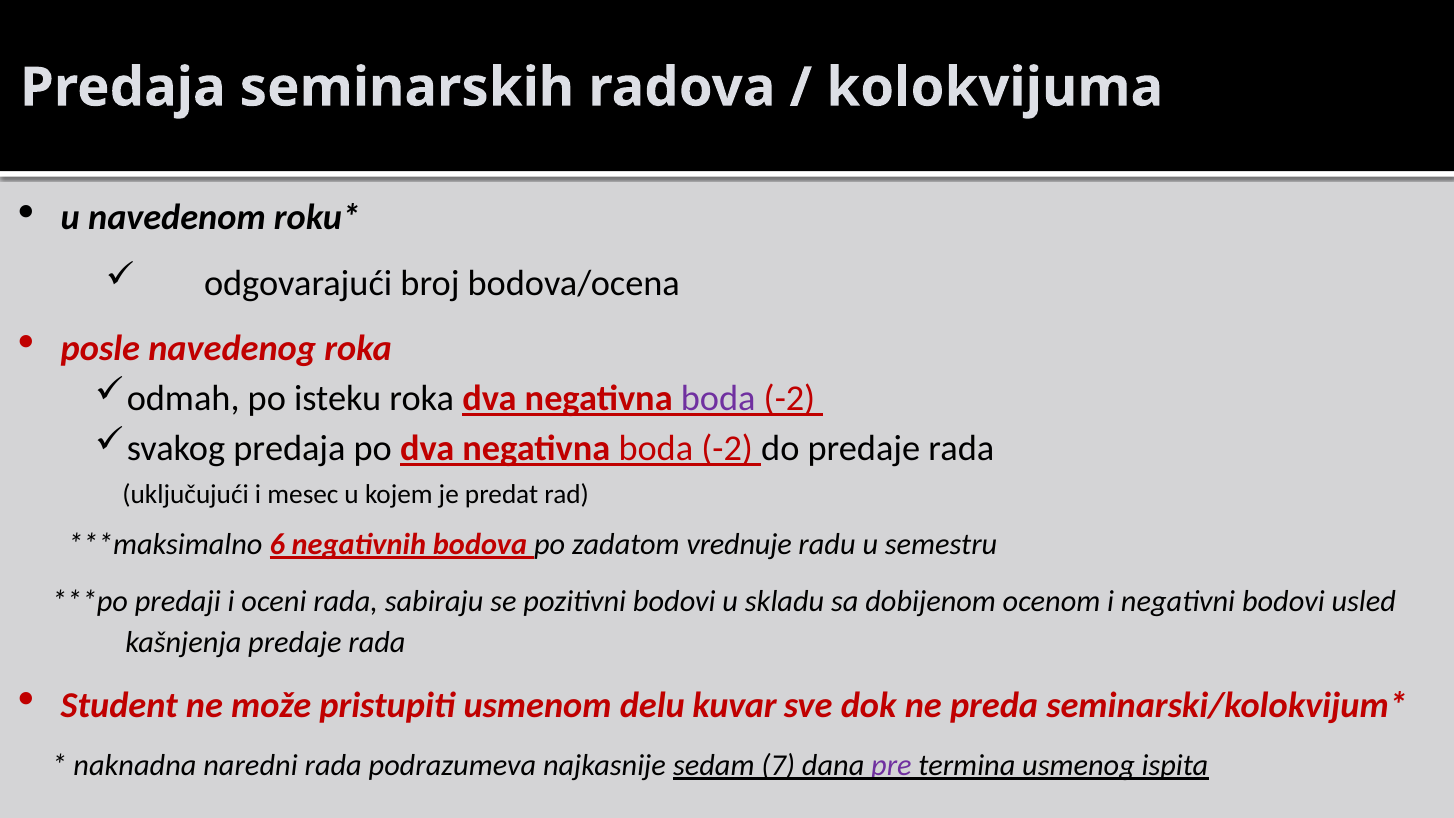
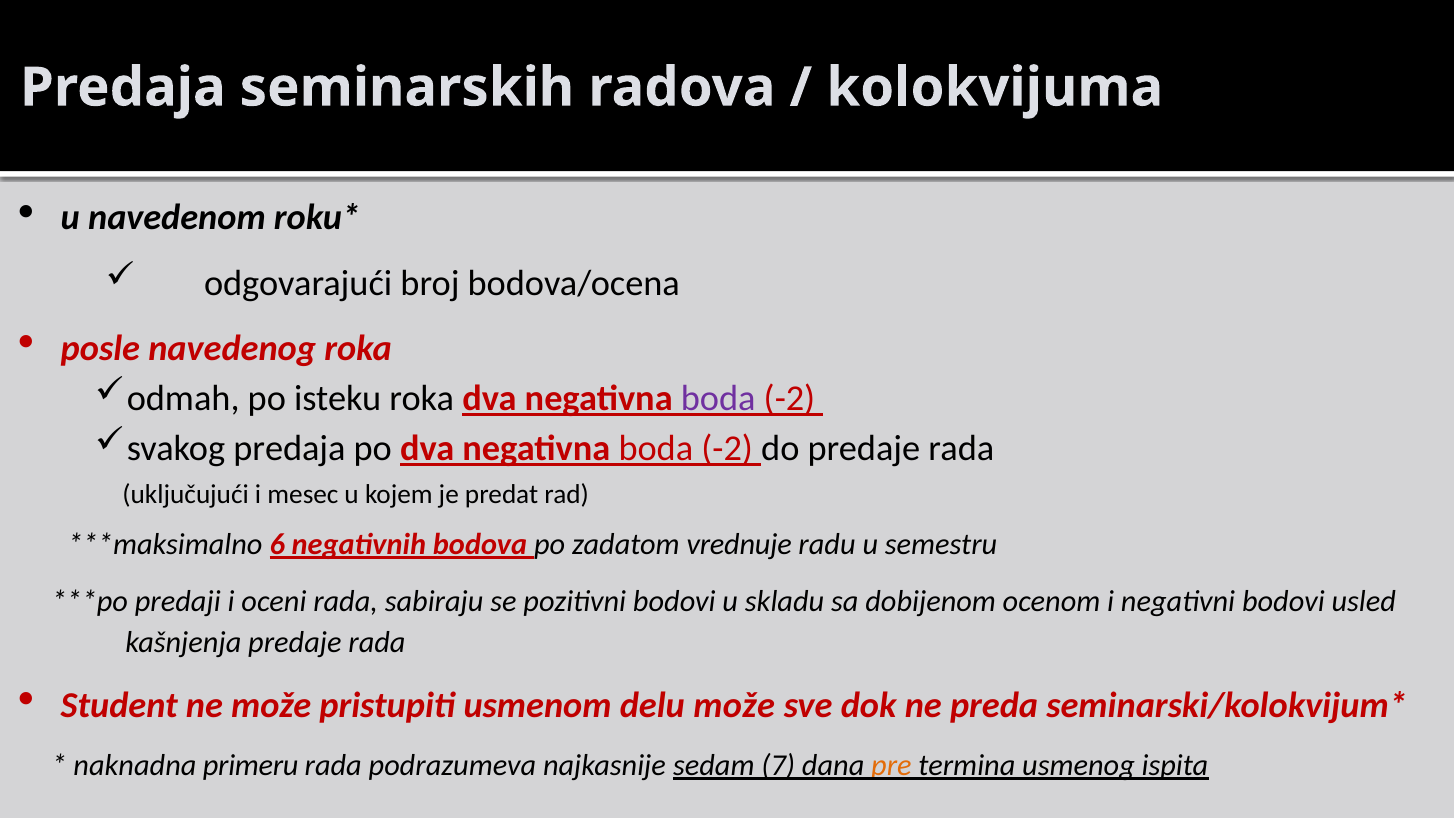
delu kuvar: kuvar -> može (734, 705)
naredni: naredni -> primeru (251, 765)
pre colour: purple -> orange (891, 765)
